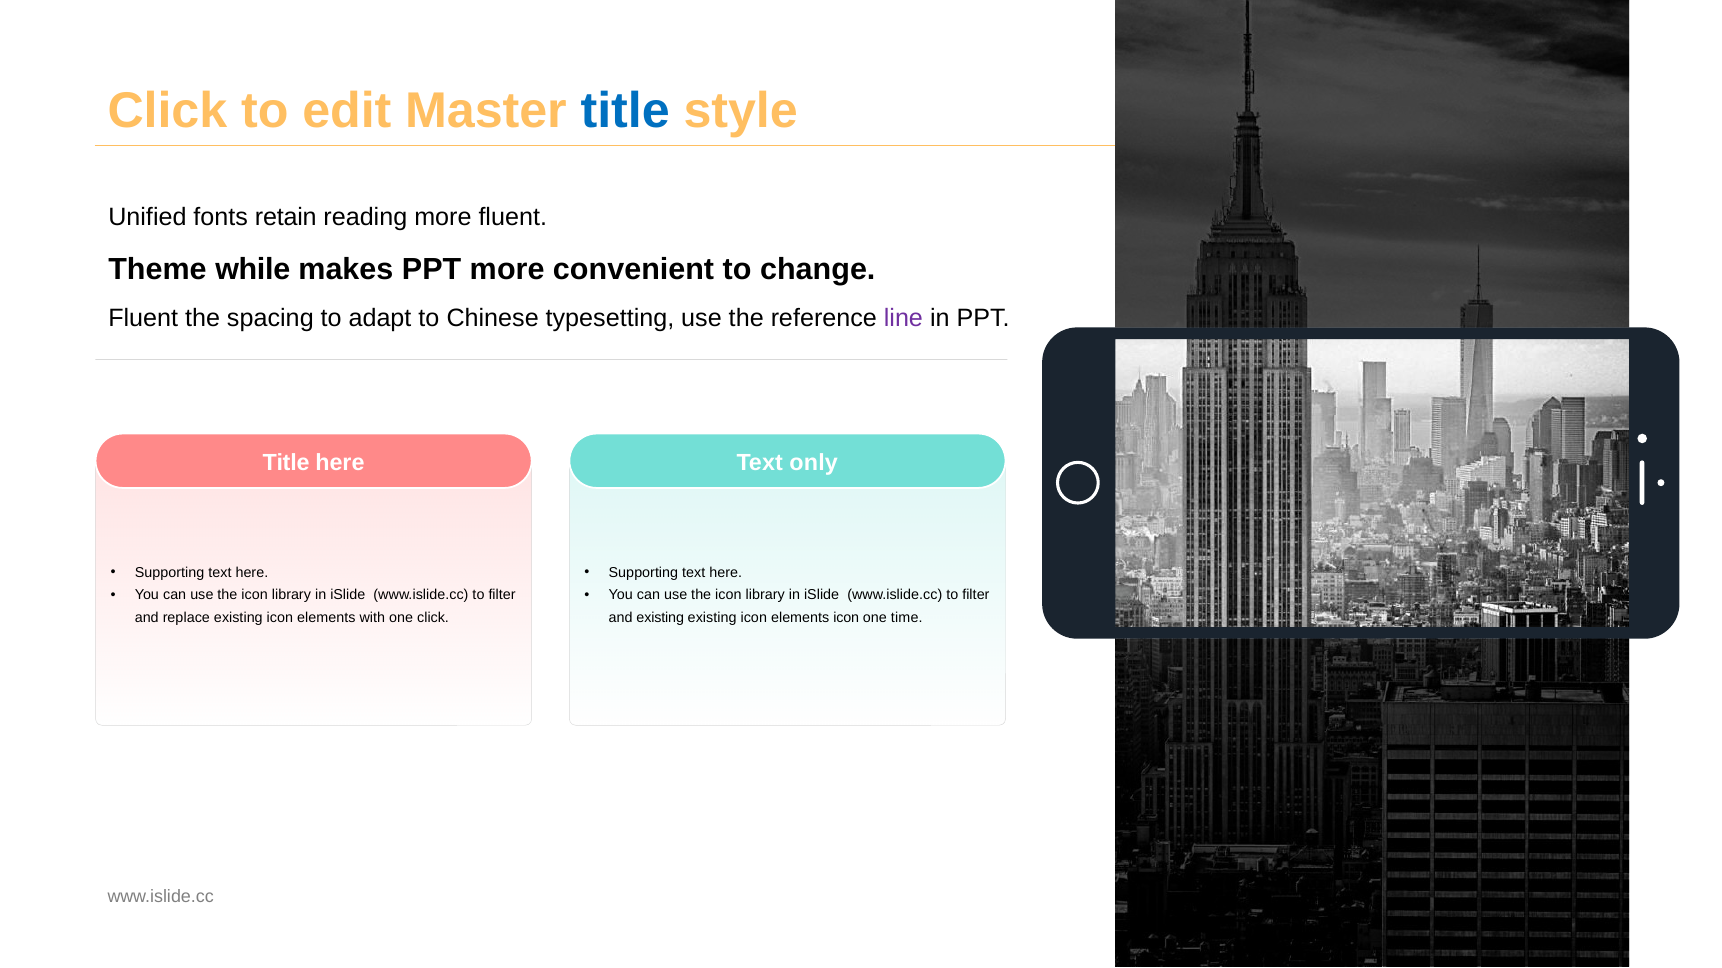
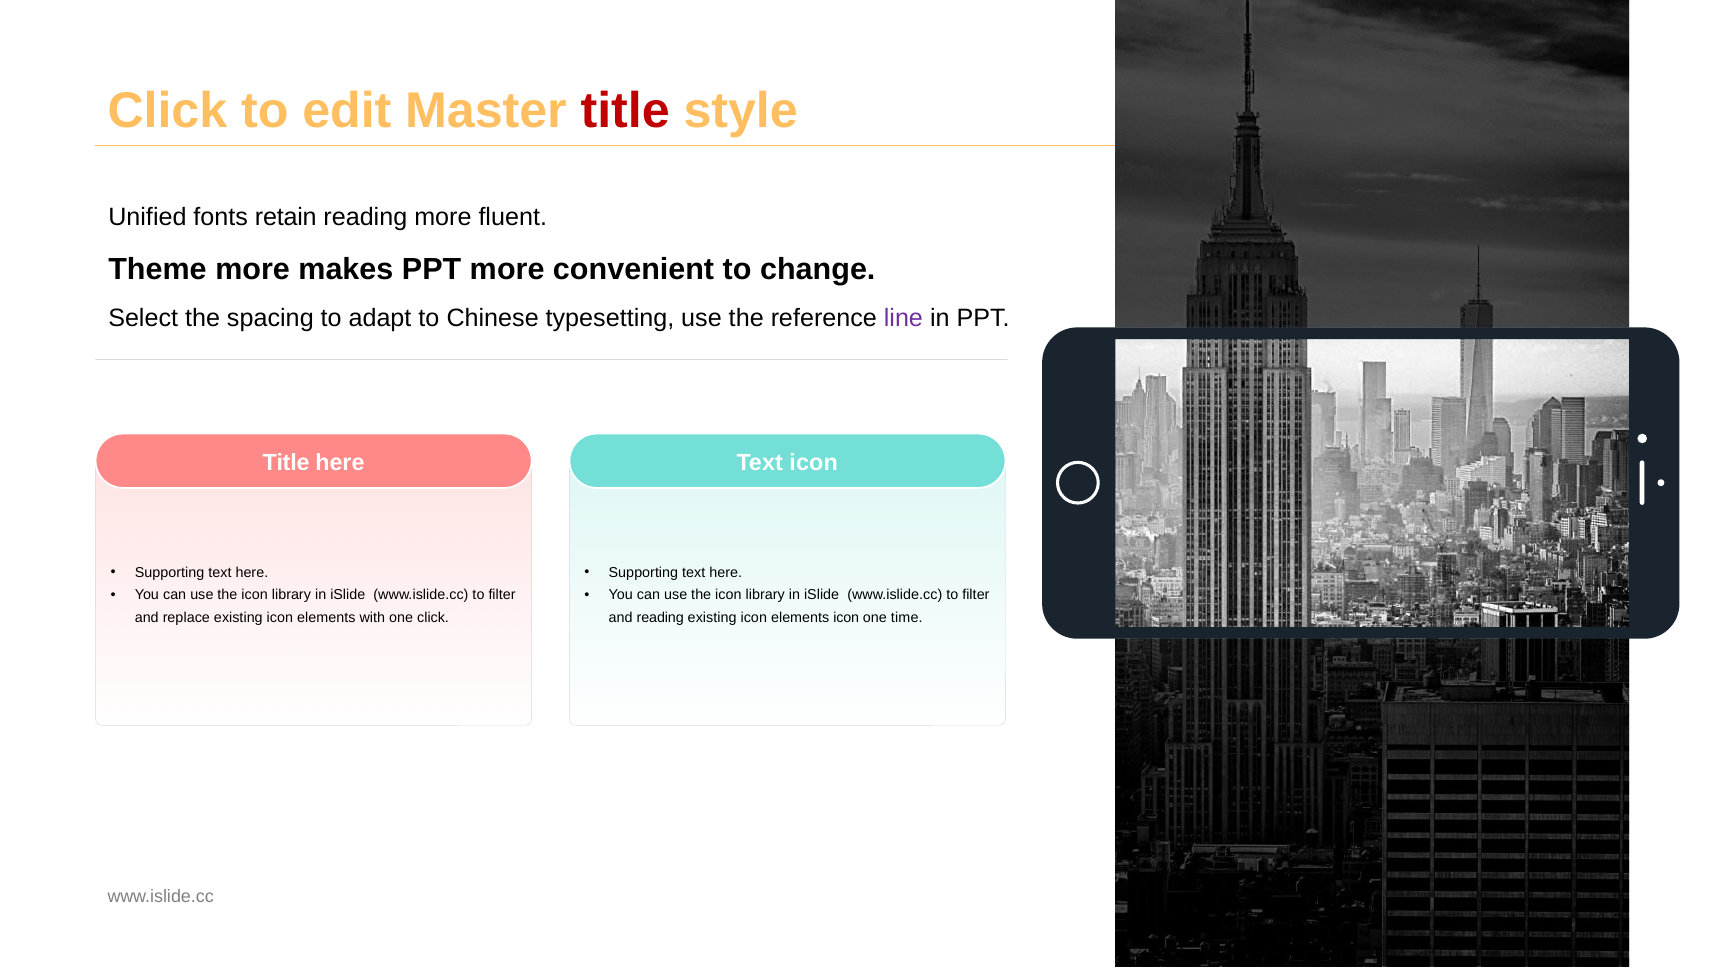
title colour: blue -> red (625, 111)
Theme while: while -> more (253, 270)
Fluent: Fluent -> Select (143, 318)
Text only: only -> icon (814, 463)
and existing: existing -> reading (660, 618)
